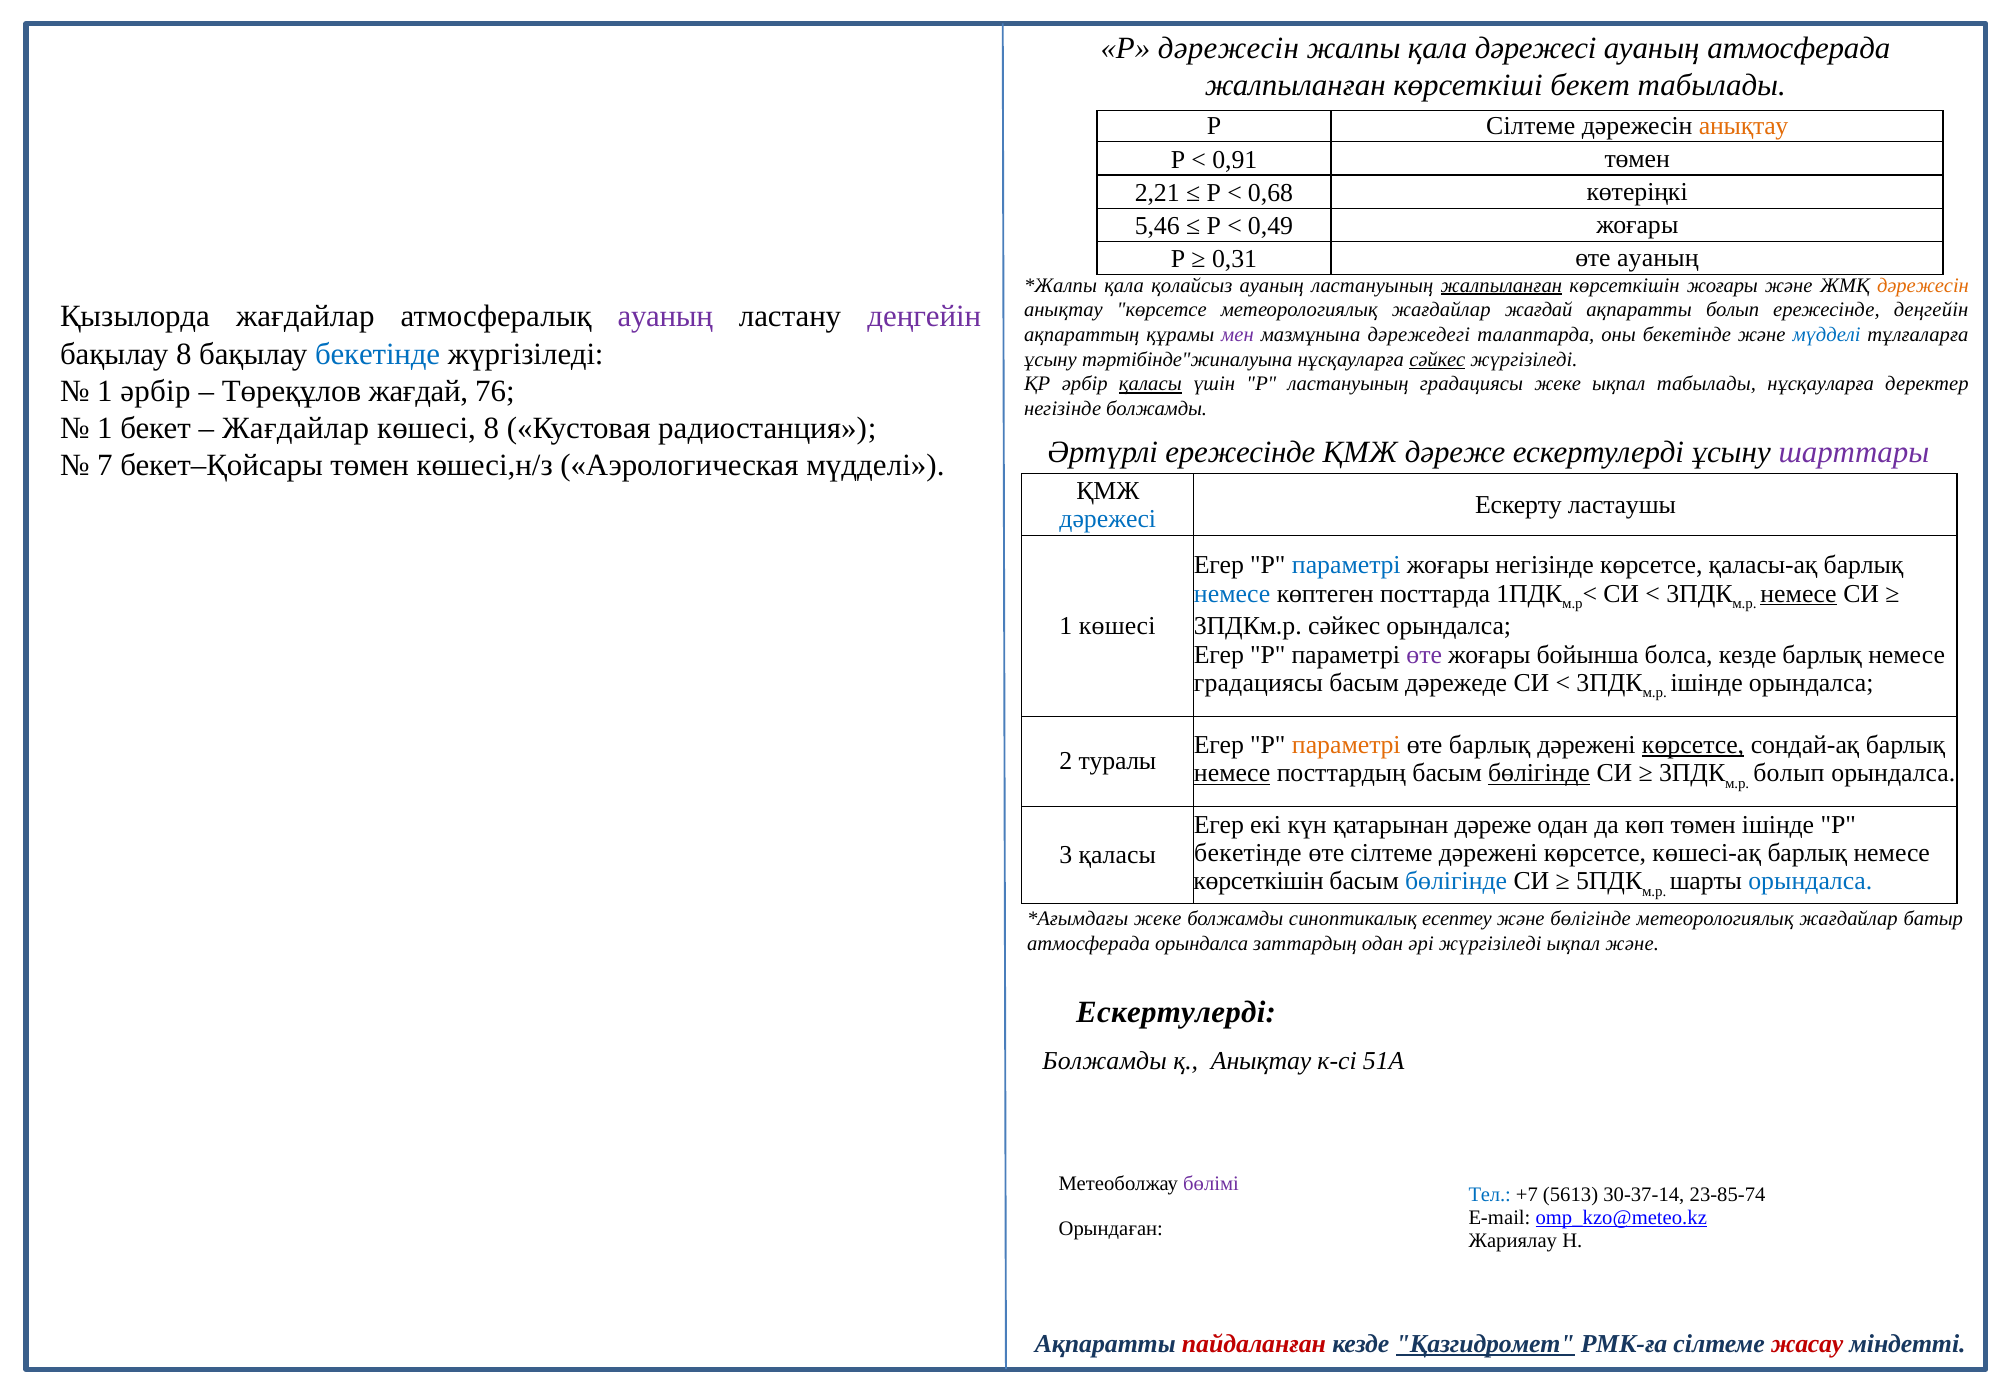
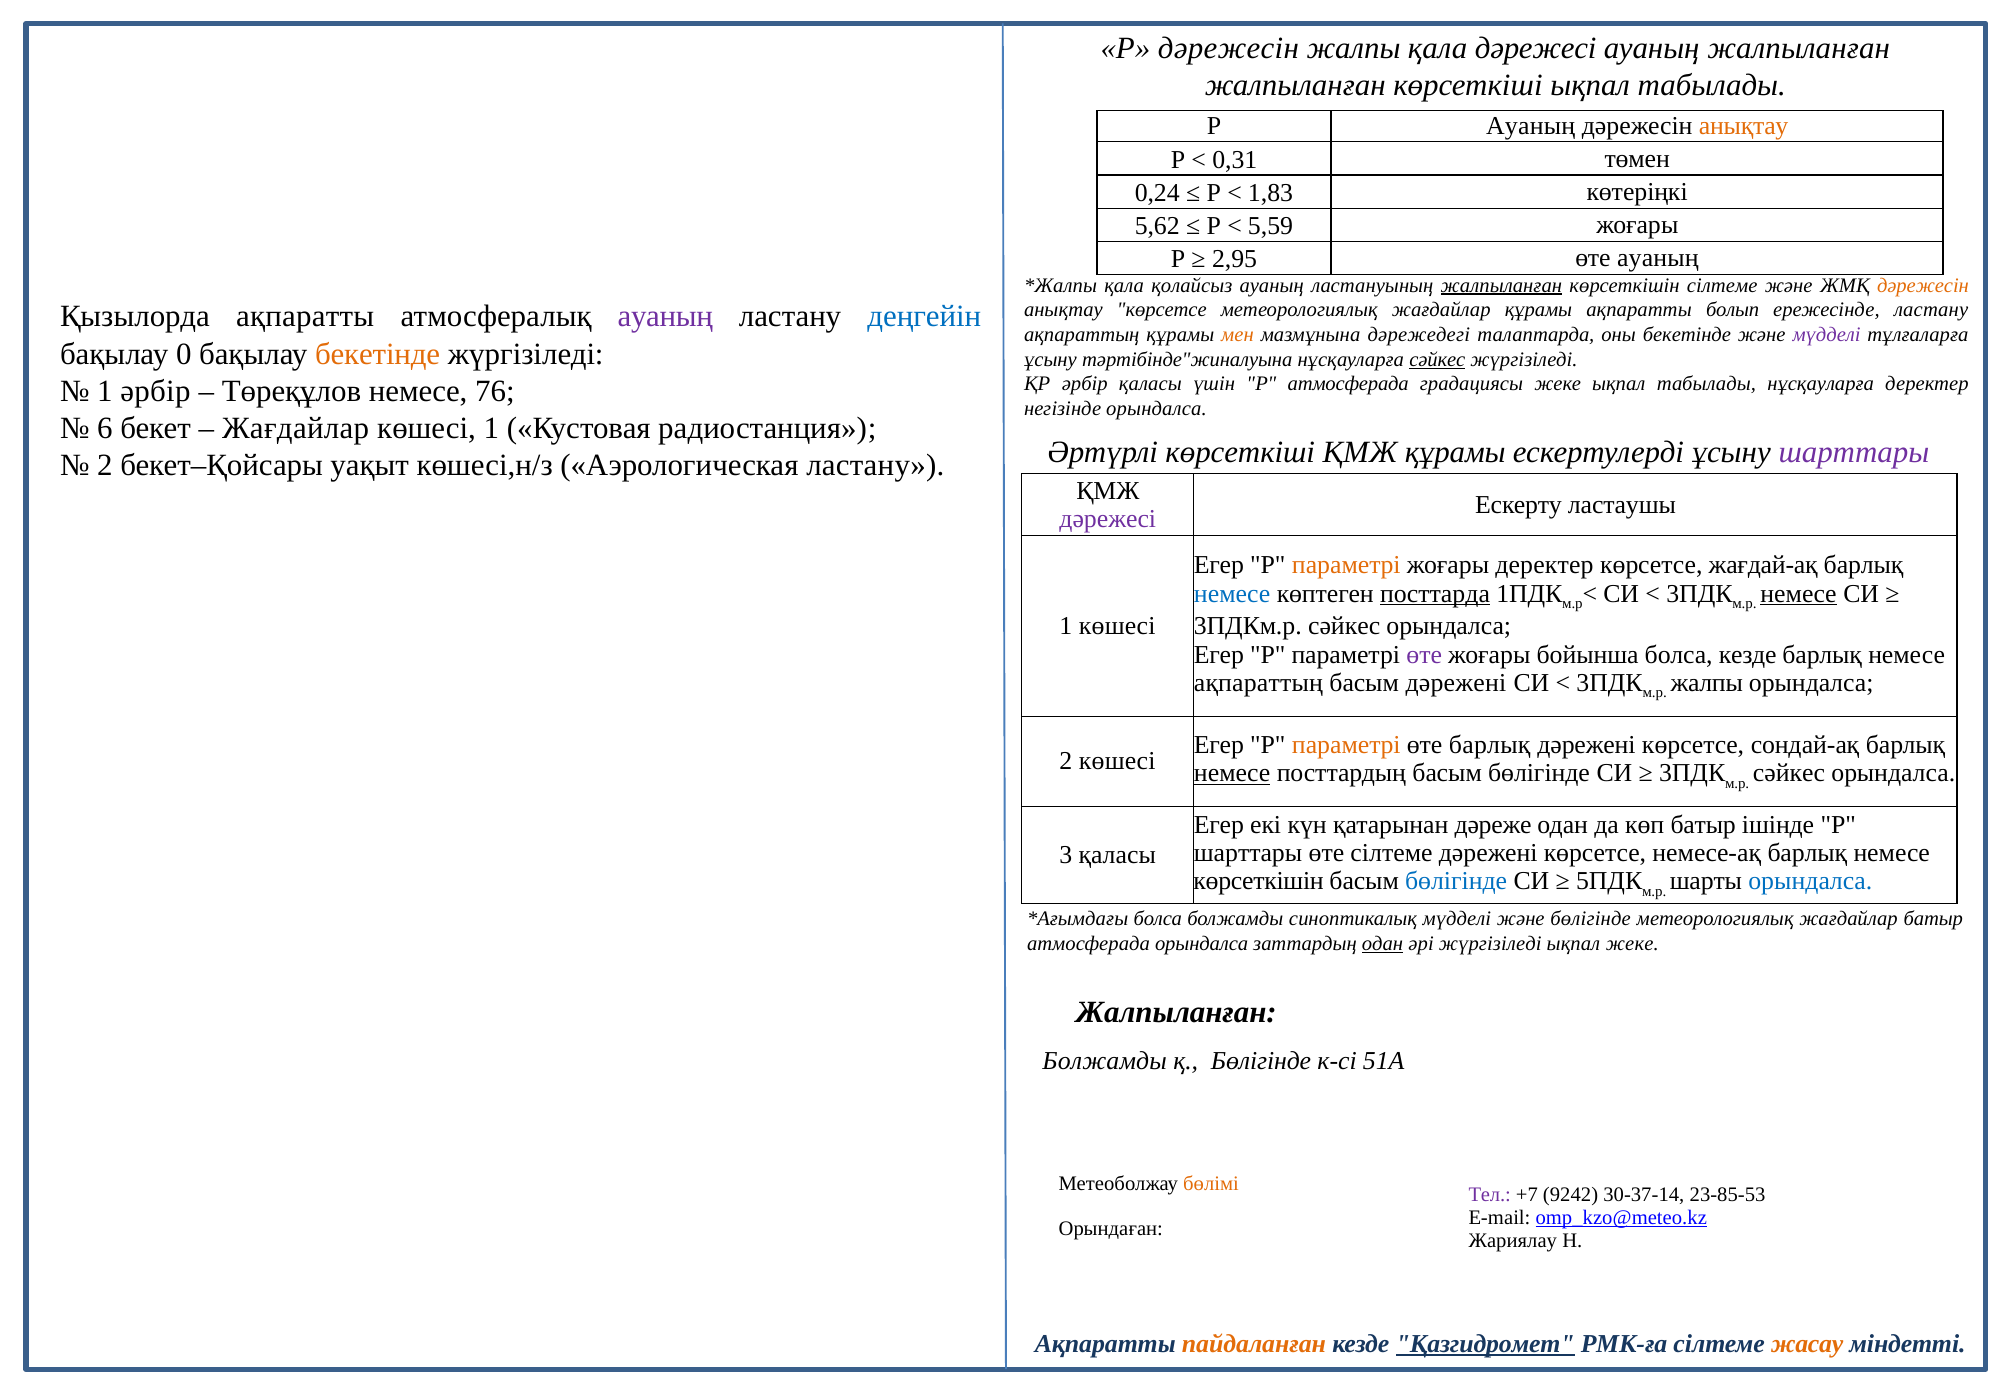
ауаның атмосферада: атмосферада -> жалпыланған (1799, 49)
көрсеткіші бекет: бекет -> ықпал (1590, 86)
Р Сілтеме: Сілтеме -> Ауаның (1531, 126)
0,91: 0,91 -> 0,31 (1235, 160)
2,21: 2,21 -> 0,24 (1157, 193)
0,68: 0,68 -> 1,83 (1271, 193)
5,46: 5,46 -> 5,62 (1157, 226)
0,49: 0,49 -> 5,59 (1271, 226)
0,31: 0,31 -> 2,95 (1235, 259)
көрсеткішін жоғары: жоғары -> сілтеме (1722, 285)
жағдайлар жағдай: жағдай -> құрамы (1539, 310)
ережесінде деңгейін: деңгейін -> ластану (1931, 310)
Қызылорда жағдайлар: жағдайлар -> ақпаратты (305, 317)
деңгейін colour: purple -> blue (924, 317)
мен colour: purple -> orange (1237, 335)
мүдделі colour: blue -> purple (1827, 335)
бақылау 8: 8 -> 0 (184, 354)
бекетінде colour: blue -> orange (378, 354)
қаласы underline: present -> none (1150, 384)
Р ластануының: ластануының -> атмосферада (1348, 384)
Төреқұлов жағдай: жағдай -> немесе (418, 391)
негізінде болжамды: болжамды -> орындалса (1156, 409)
1: 1 -> 6 (105, 428)
көшесі 8: 8 -> 1 (491, 428)
Әртүрлі ережесінде: ережесінде -> көрсеткіші (1240, 453)
ҚМЖ дәреже: дәреже -> құрамы (1455, 453)
7: 7 -> 2 (105, 465)
бекет–Қойсары төмен: төмен -> уақыт (370, 465)
Аэрологическая мүдделі: мүдделі -> ластану (875, 465)
дәрежесі colour: blue -> purple (1108, 519)
параметрі colour: blue -> orange (1346, 565)
жоғары негізінде: негізінде -> деректер (1544, 565)
қаласы-ақ: қаласы-ақ -> жағдай-ақ (1763, 565)
посттарда underline: none -> present (1435, 593)
градациясы: градациясы -> ақпараттың (1258, 683)
басым дәрежеде: дәрежеде -> дәрежені (1456, 683)
ішінде: ішінде -> жалпы (1707, 683)
көрсетсе underline: present -> none (1693, 745)
2 туралы: туралы -> көшесі (1117, 761)
бөлігінде underline: present -> none (1539, 773)
болып: болып -> сәйкес (1789, 773)
көп төмен: төмен -> батыр (1703, 825)
бекетінде: бекетінде -> шарттары (1248, 853)
көшесі-ақ: көшесі-ақ -> немесе-ақ (1707, 853)
жеке: жеке -> болса (1158, 919)
синоптикалық есептеу: есептеу -> мүдделі (1457, 919)
одан underline: none -> present (1383, 943)
ықпал және: және -> жеке (1632, 943)
Ескертулерді: Ескертулерді -> Жалпыланған (1176, 1012)
қ Анықтау: Анықтау -> Бөлігінде (1261, 1061)
бөлімі colour: purple -> orange (1211, 1183)
Тел colour: blue -> purple (1490, 1195)
5613: 5613 -> 9242 (1571, 1195)
23-85-74: 23-85-74 -> 23-85-53 (1728, 1195)
пайдаланған colour: red -> orange (1254, 1344)
жасау colour: red -> orange (1807, 1344)
